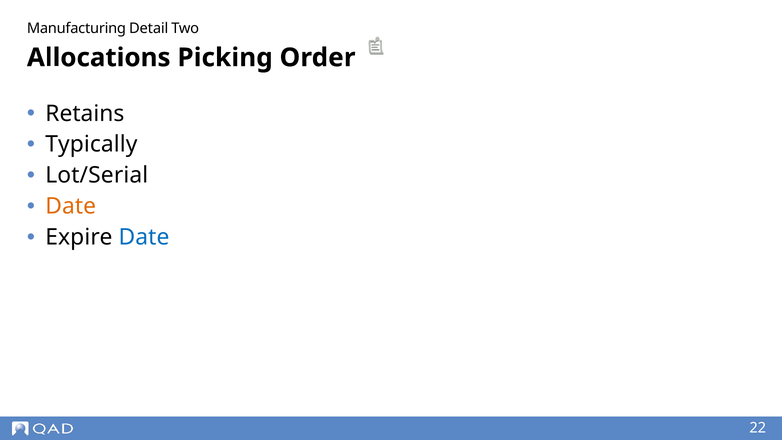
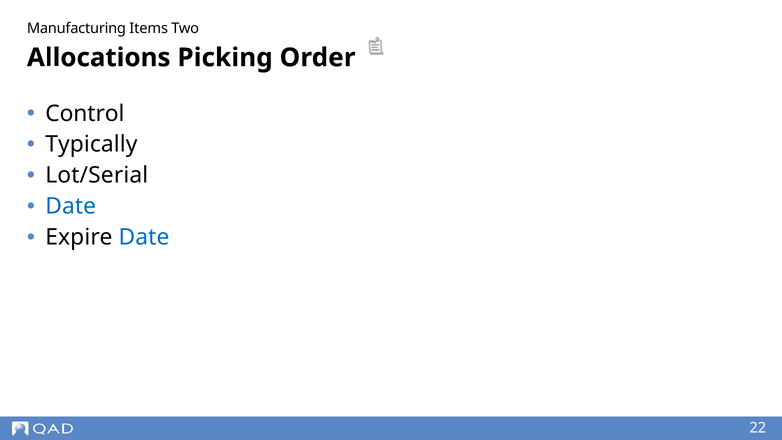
Detail: Detail -> Items (149, 28)
Retains: Retains -> Control (85, 113)
Date colour: orange -> blue (71, 206)
